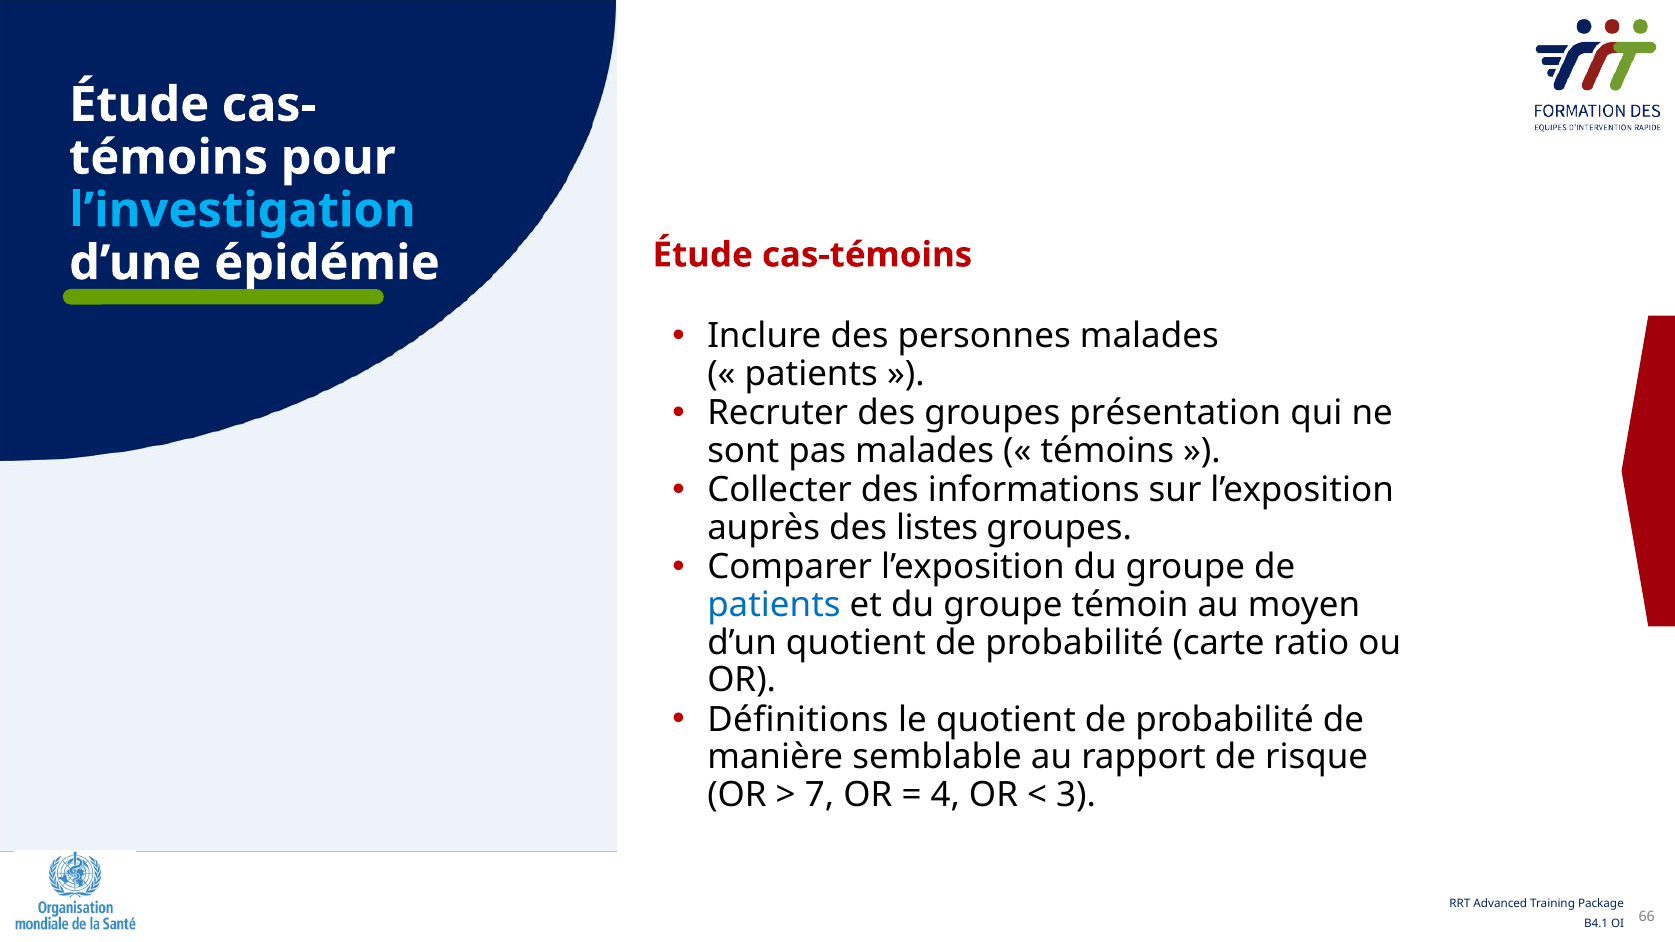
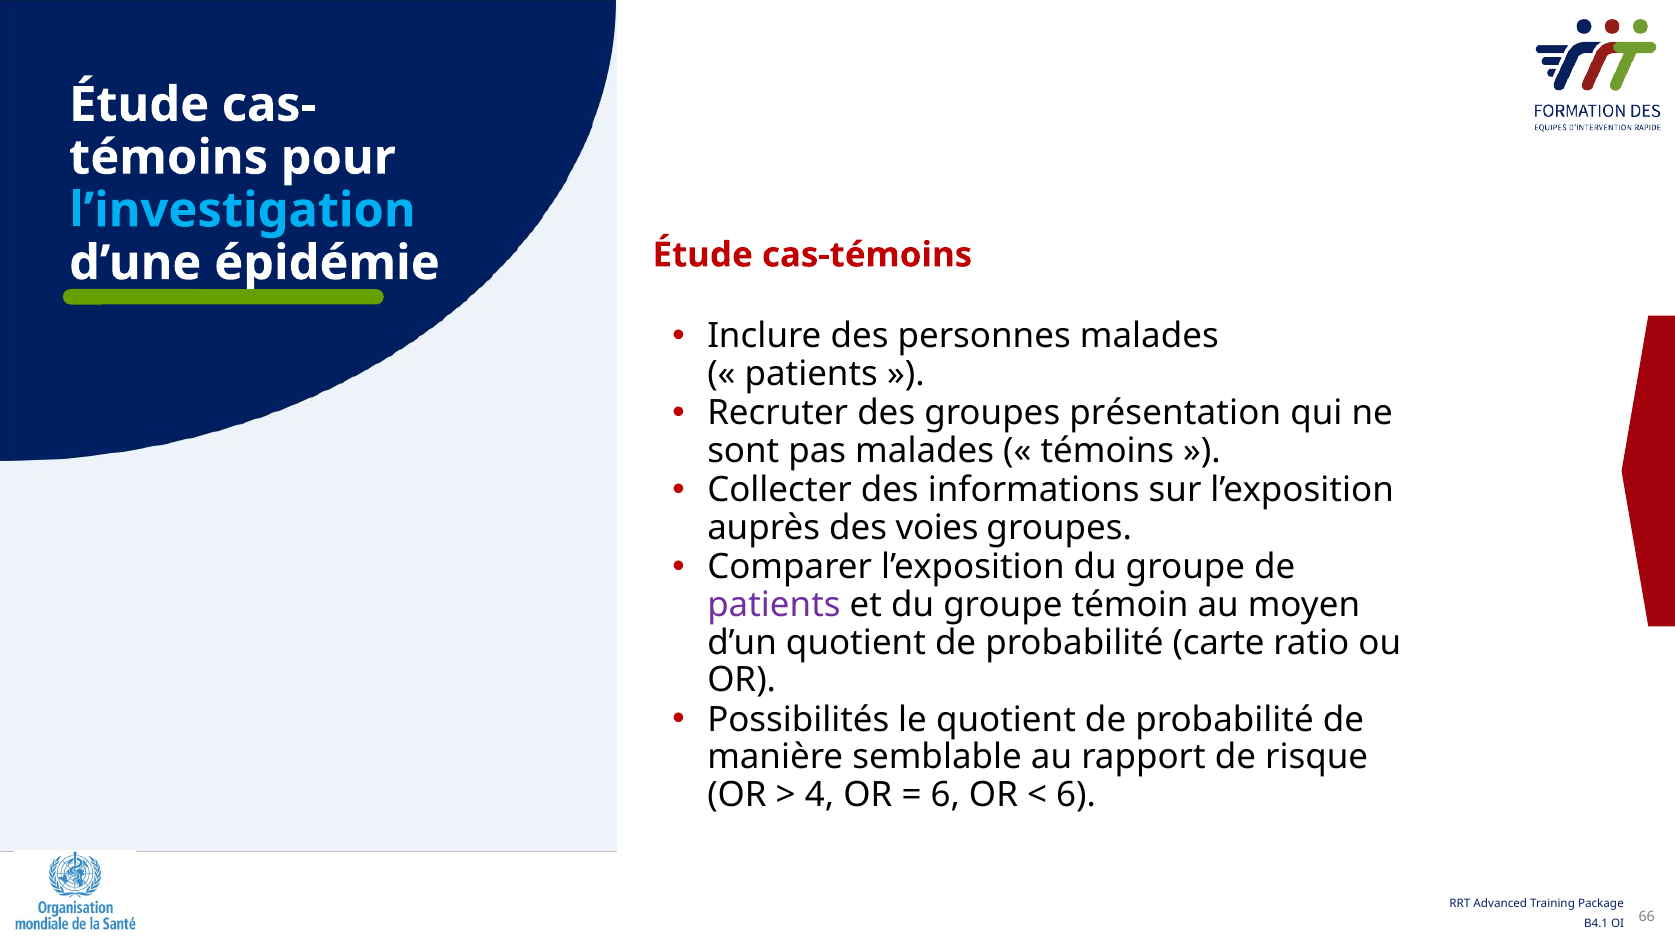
listes: listes -> voies (937, 528)
patients colour: blue -> purple (774, 605)
Définitions: Définitions -> Possibilités (798, 720)
7: 7 -> 4 (820, 795)
4: 4 -> 6 (945, 795)
3: 3 -> 6 (1076, 795)
